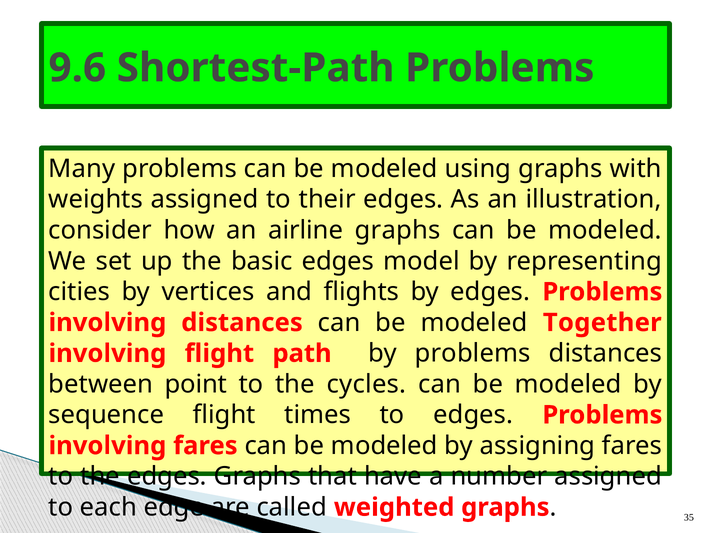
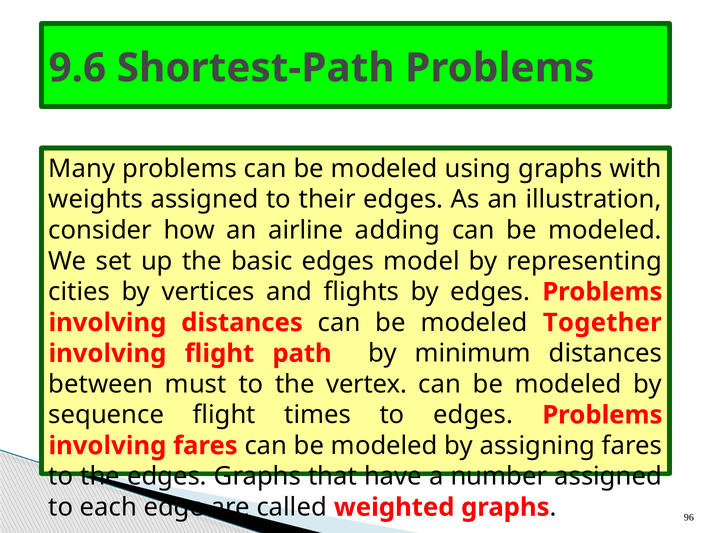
airline graphs: graphs -> adding (398, 230)
by problems: problems -> minimum (473, 354)
point: point -> must (196, 384)
cycles: cycles -> vertex (367, 384)
35: 35 -> 96 (689, 518)
